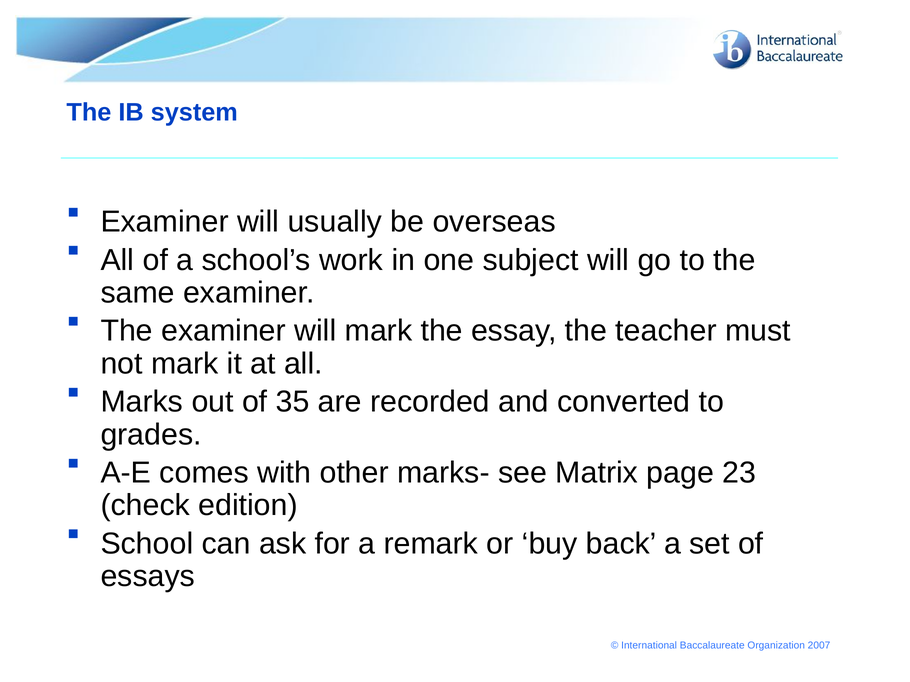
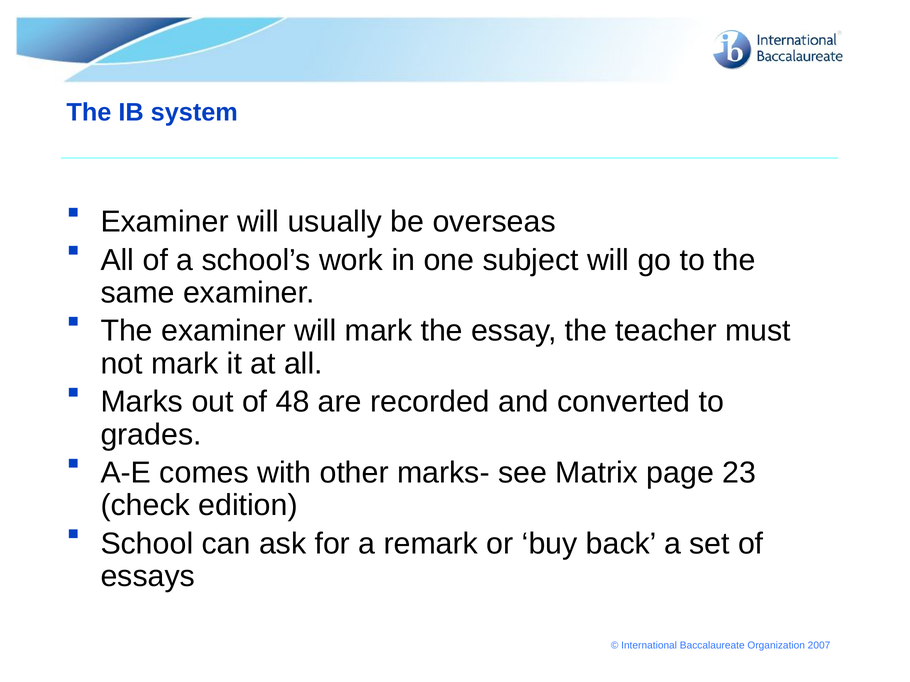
35: 35 -> 48 (293, 402)
